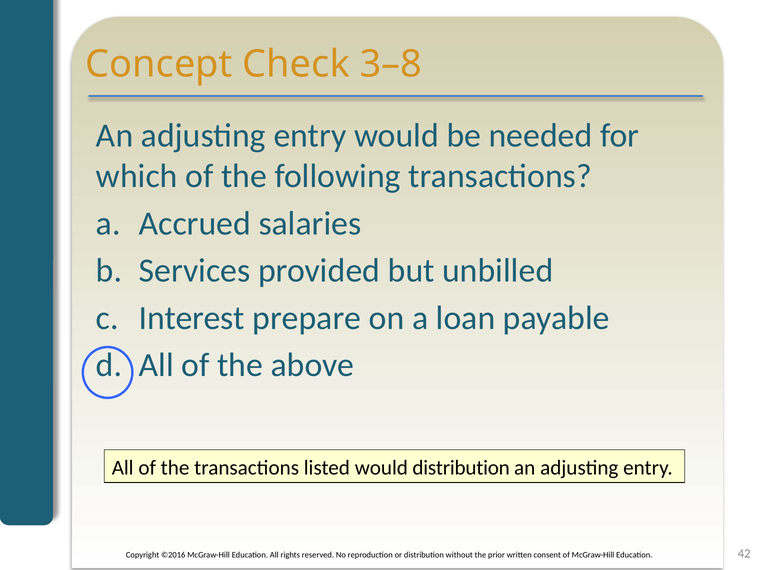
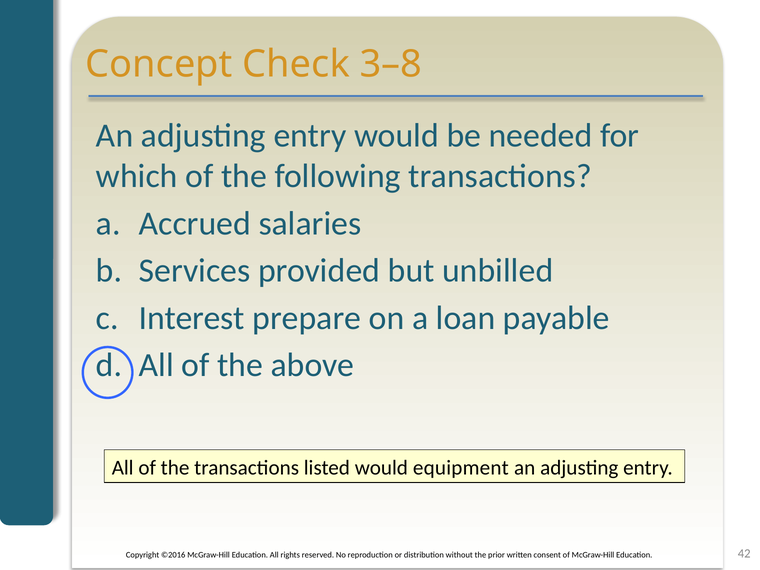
would distribution: distribution -> equipment (461, 468)
